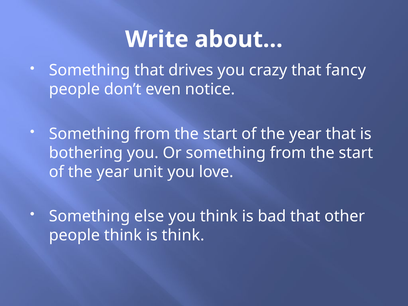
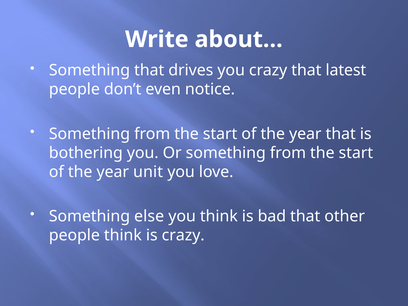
fancy: fancy -> latest (346, 70)
is think: think -> crazy (183, 235)
